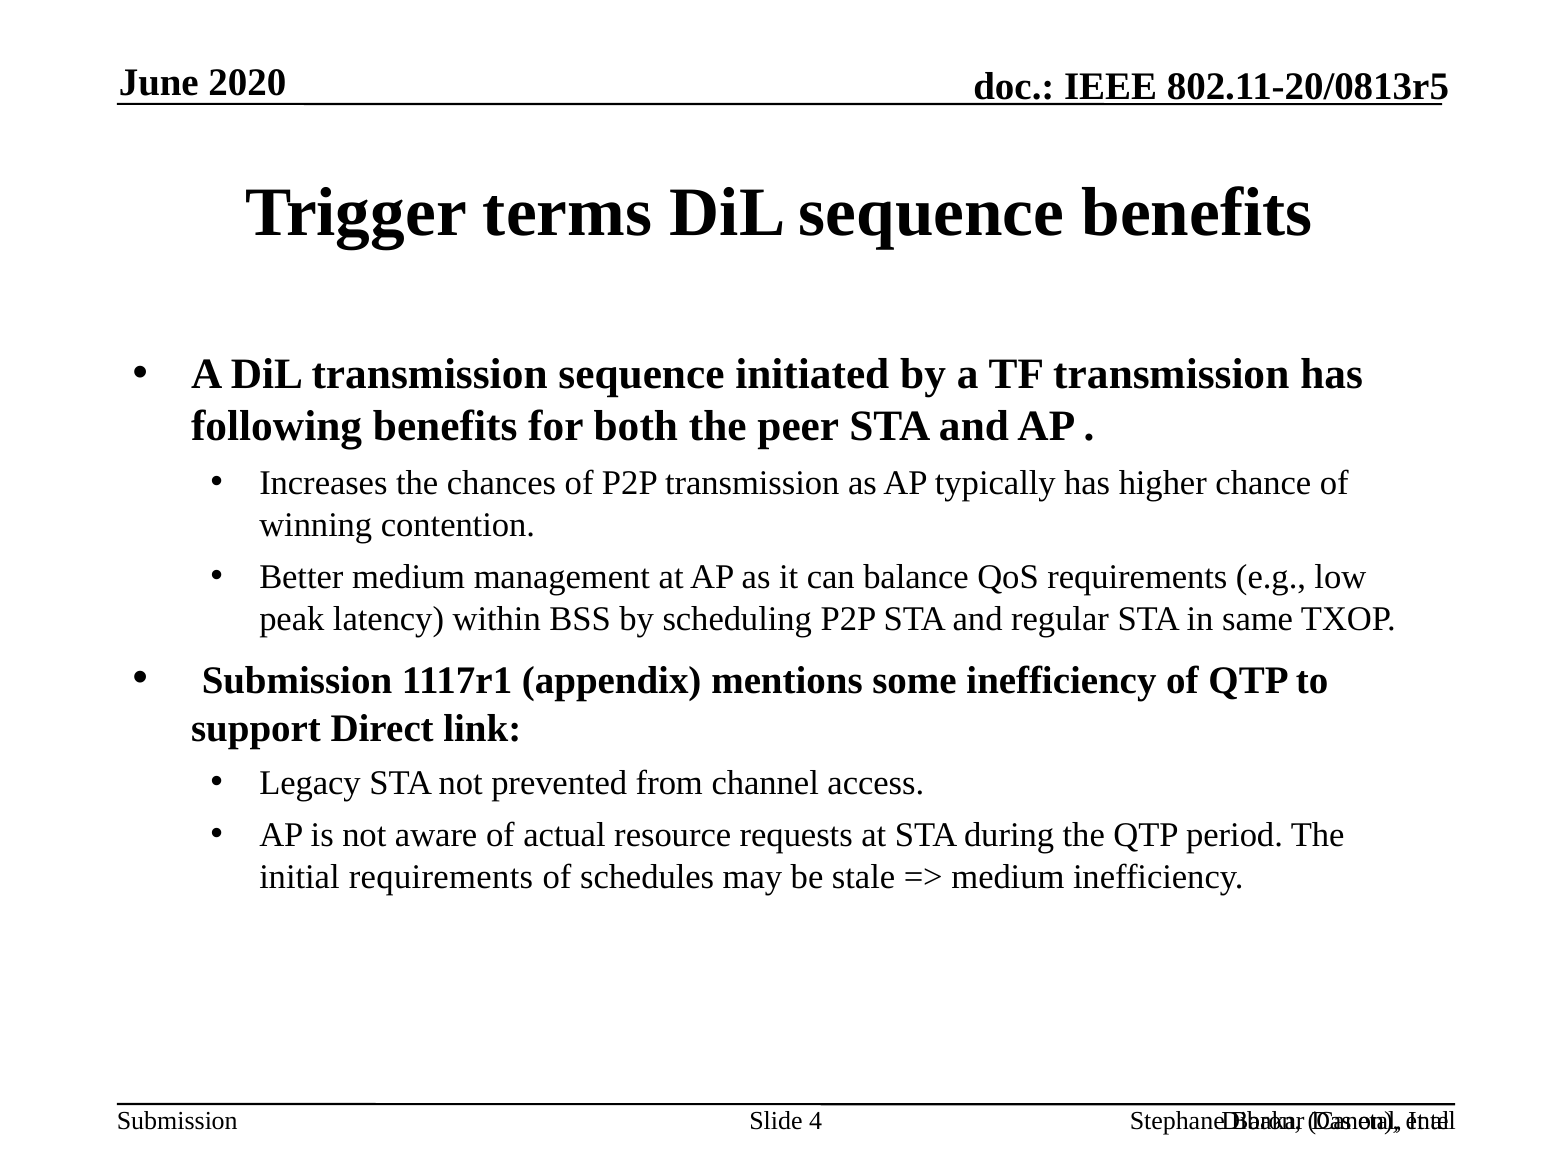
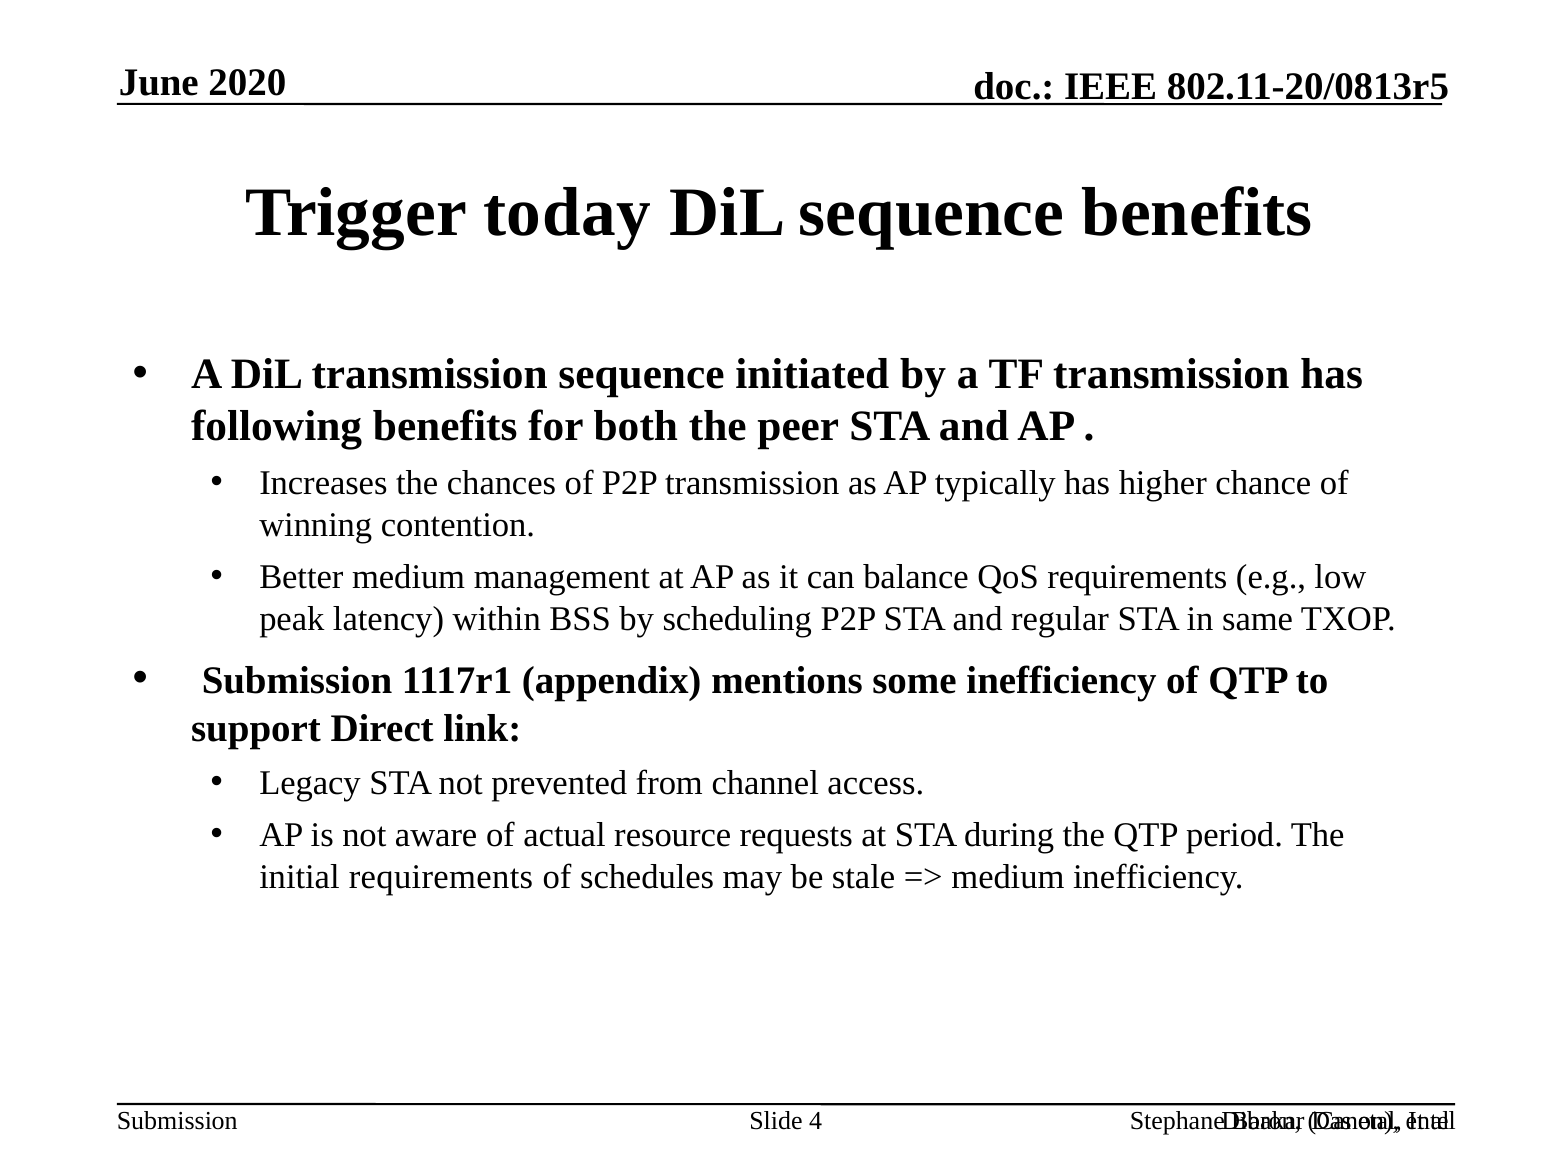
terms: terms -> today (567, 213)
